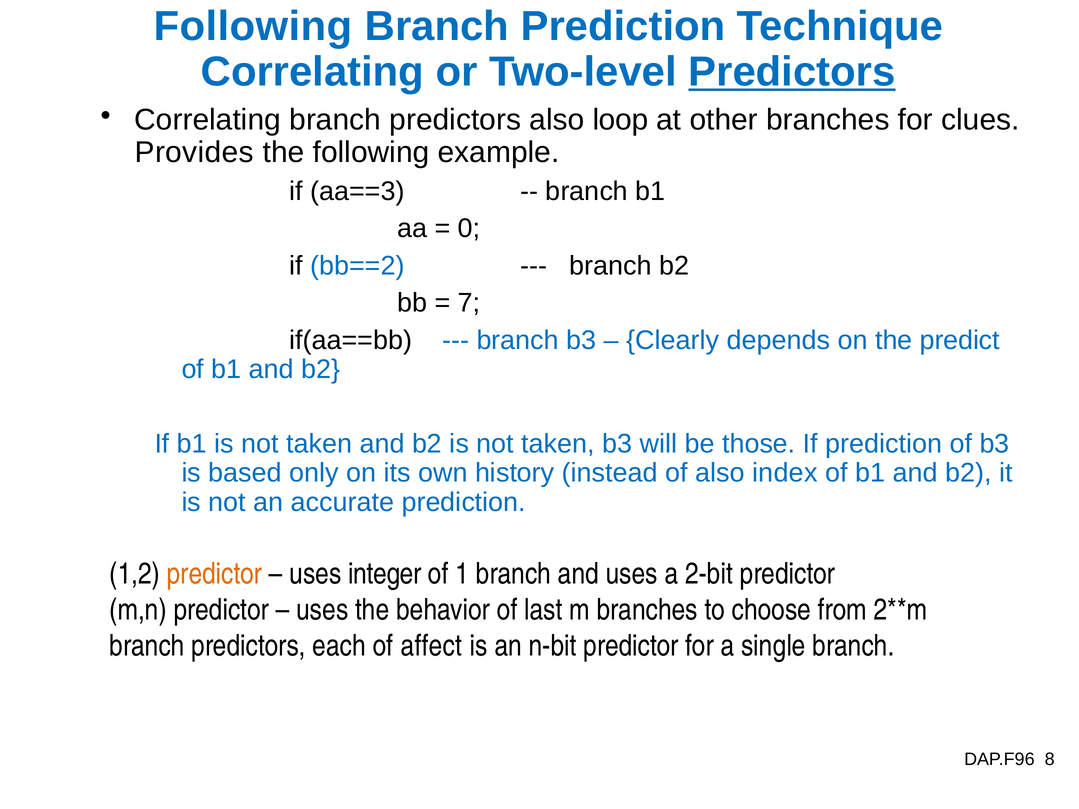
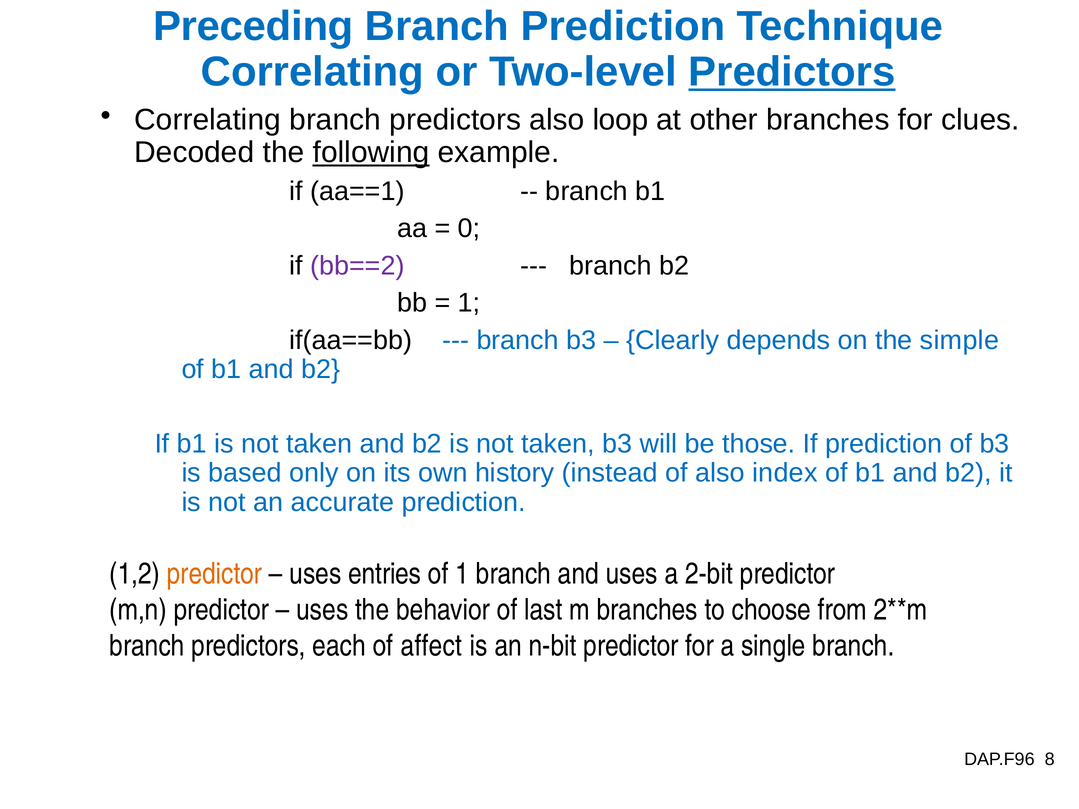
Following: Following -> Preceding (253, 27)
Provides: Provides -> Decoded (194, 153)
following underline: none -> present (371, 153)
aa==3: aa==3 -> aa==1 (357, 191)
bb==2 colour: blue -> purple (357, 266)
7: 7 -> 1 (469, 303)
predict: predict -> simple (959, 340)
integer: integer -> entries (385, 574)
